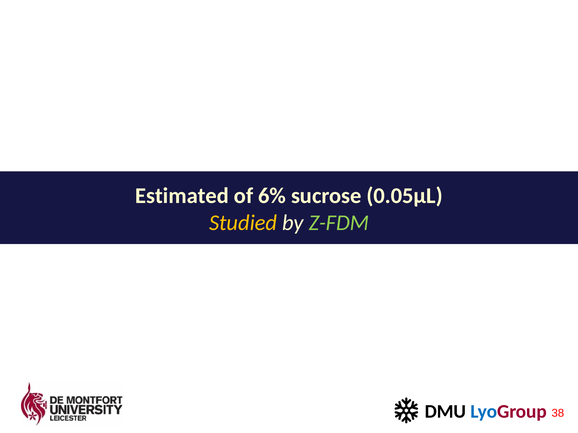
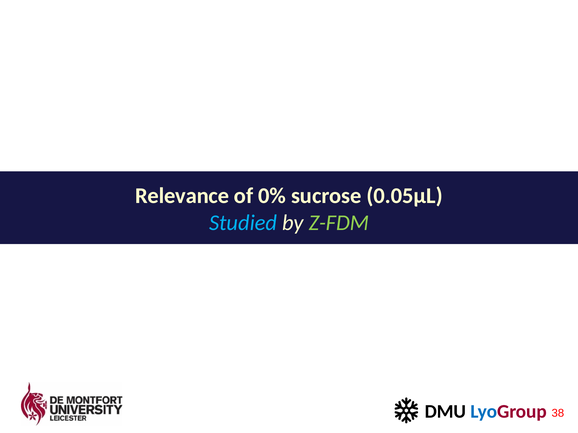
Estimated: Estimated -> Relevance (182, 196)
6%: 6% -> 0% (272, 196)
Studied colour: yellow -> light blue (243, 223)
